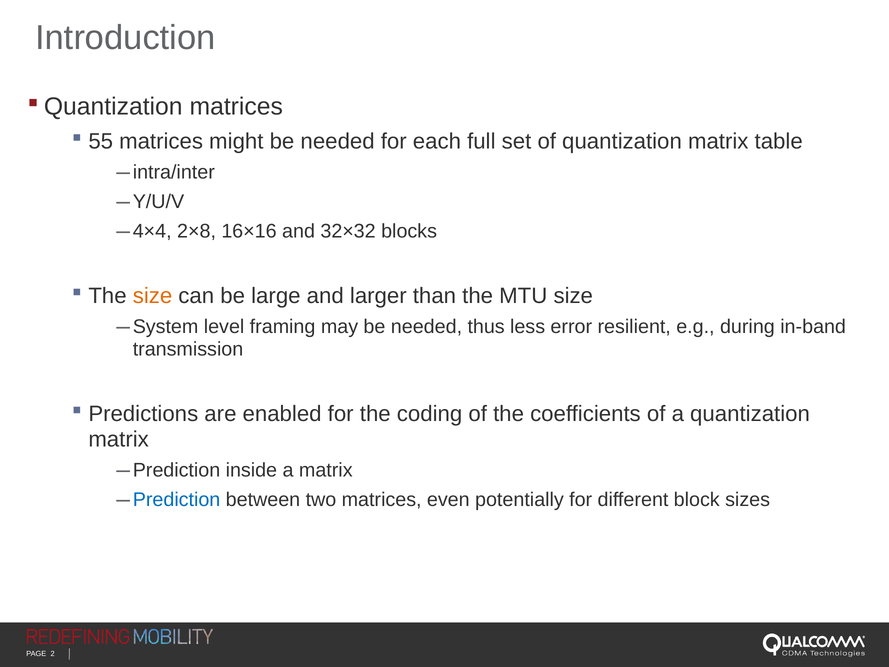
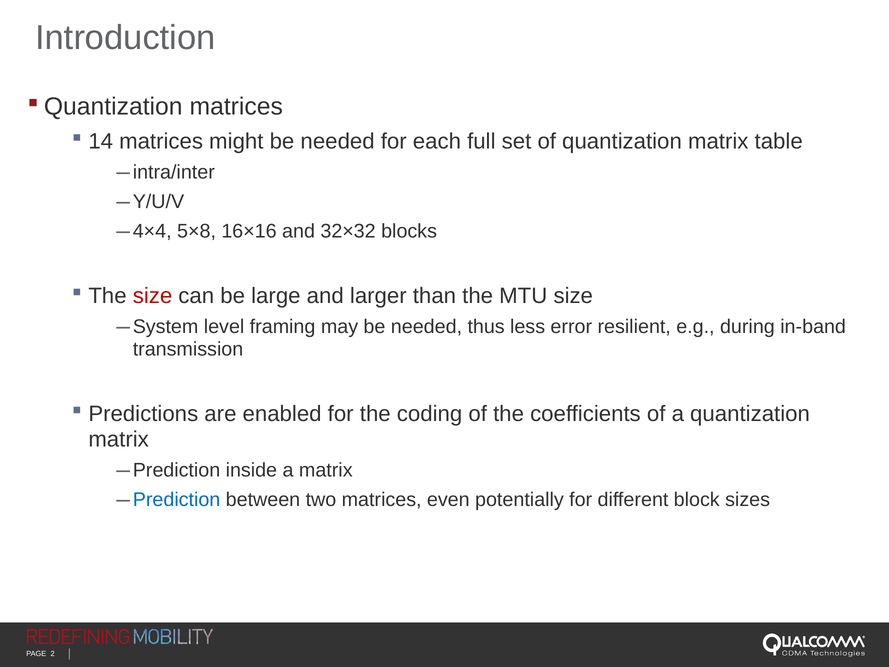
55: 55 -> 14 (101, 141)
2×8: 2×8 -> 5×8 (197, 231)
size colour: orange -> red (153, 296)
